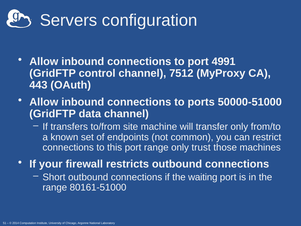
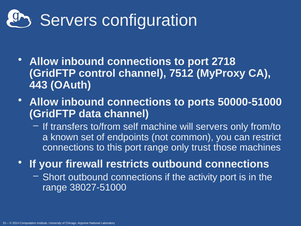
4991: 4991 -> 2718 (224, 61)
site: site -> self (131, 127)
will transfer: transfer -> servers (212, 127)
waiting: waiting -> activity (203, 177)
80161-51000: 80161-51000 -> 38027-51000 (98, 187)
